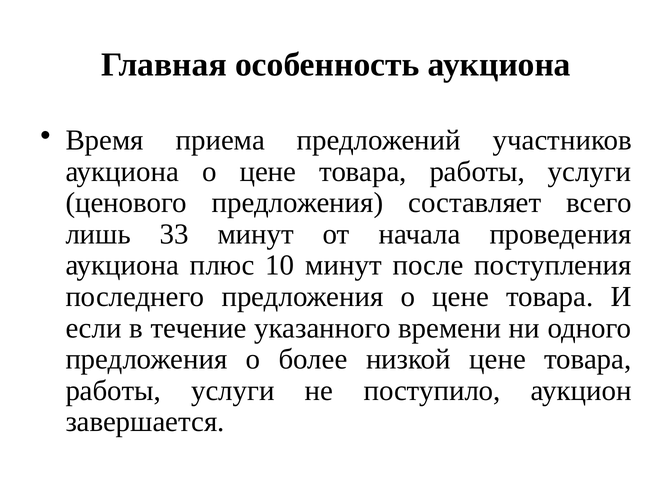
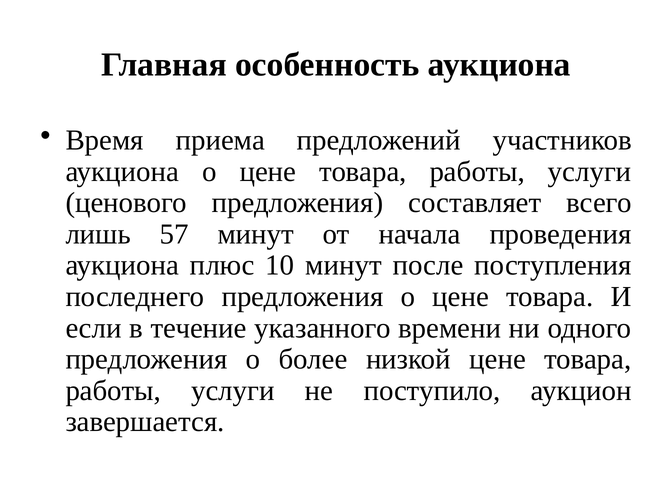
33: 33 -> 57 (174, 234)
